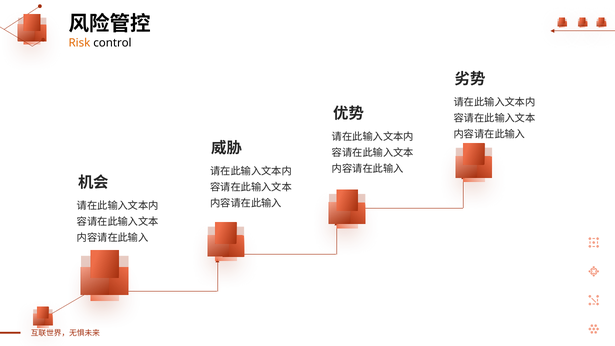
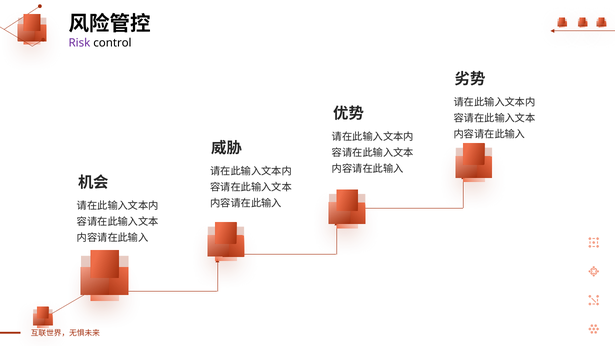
Risk colour: orange -> purple (79, 43)
